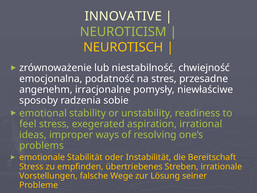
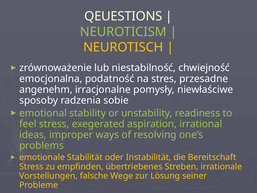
INNOVATIVE: INNOVATIVE -> QEUESTIONS (123, 16)
